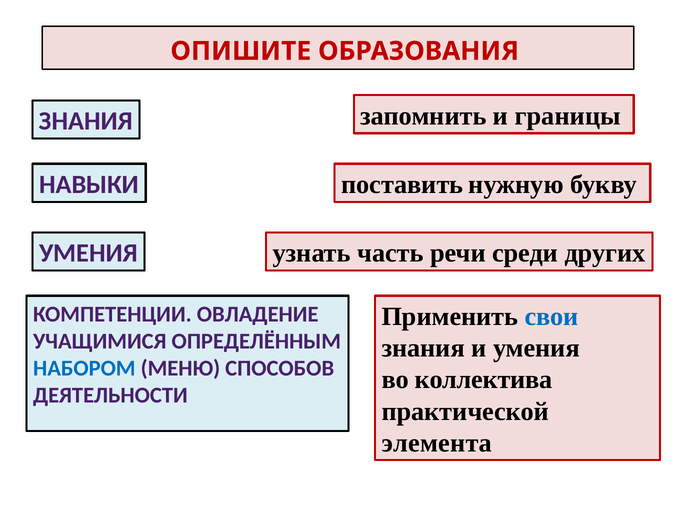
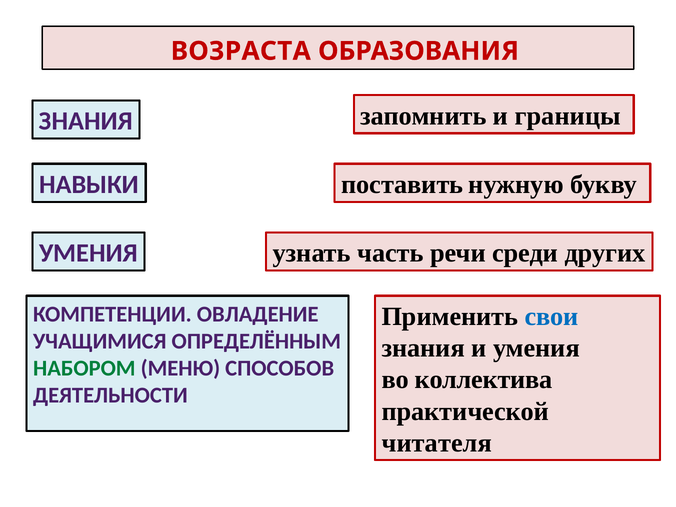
ОПИШИТЕ: ОПИШИТЕ -> ВОЗРАСТА (241, 51)
НАБОРОМ colour: blue -> green (84, 368)
элемента: элемента -> читателя (437, 443)
